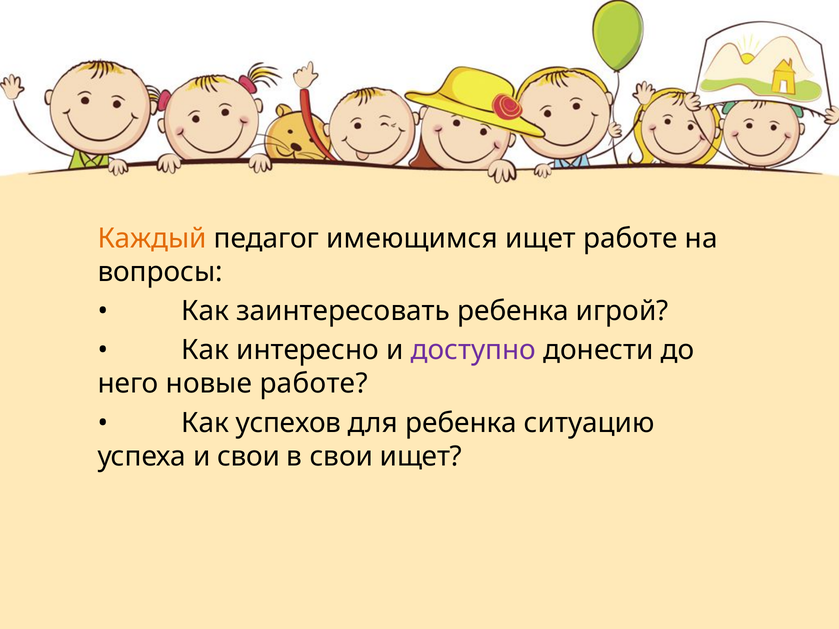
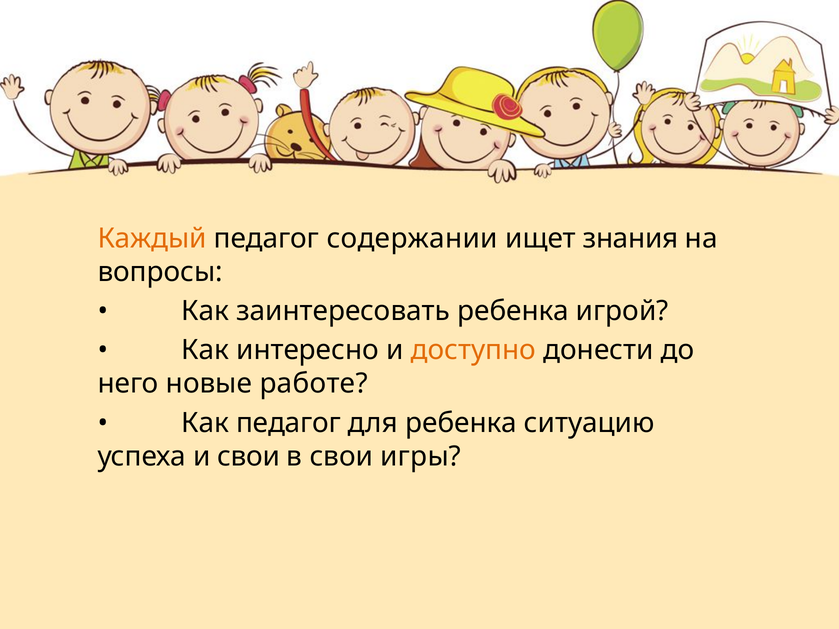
имеющимся: имеющимся -> содержании (412, 238)
ищет работе: работе -> знания (631, 238)
доступно colour: purple -> orange (473, 350)
Как успехов: успехов -> педагог (289, 423)
свои ищет: ищет -> игры (421, 457)
